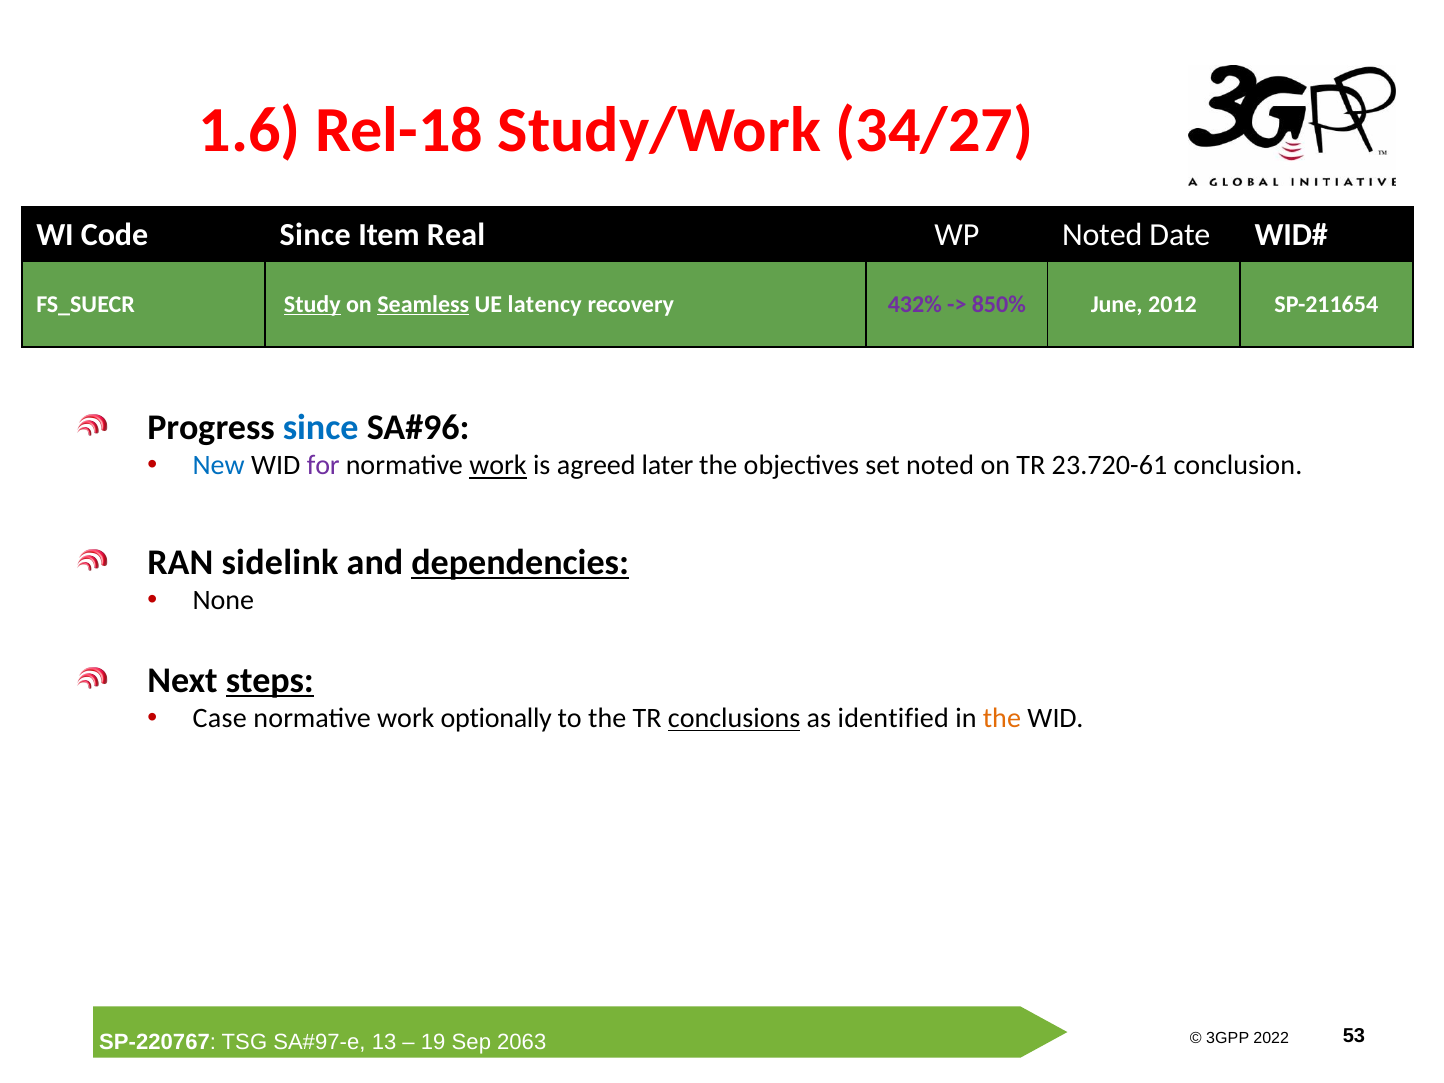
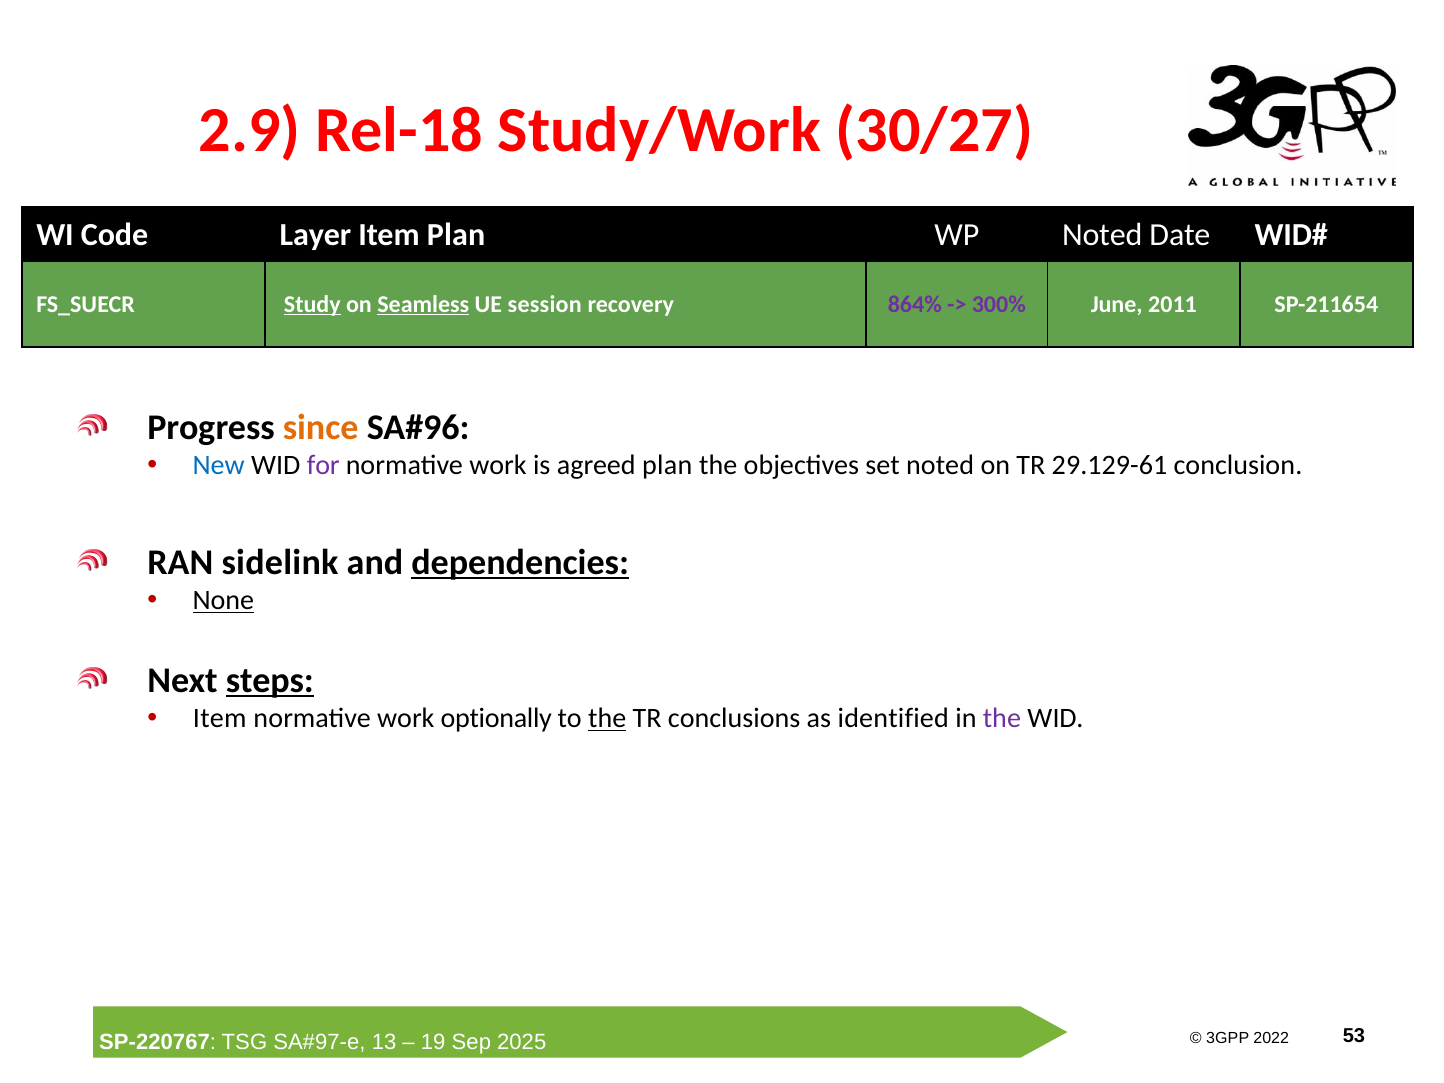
1.6: 1.6 -> 2.9 (250, 131)
34/27: 34/27 -> 30/27 (934, 131)
Code Since: Since -> Layer (315, 235)
Item Real: Real -> Plan (456, 235)
latency: latency -> session (545, 304)
432%: 432% -> 864% (915, 304)
850%: 850% -> 300% (999, 304)
June 2012: 2012 -> 2011 (1173, 304)
since colour: blue -> orange (321, 428)
work underline: present -> none (498, 466)
agreed later: later -> plan (667, 466)
23.720-61: 23.720-61 -> 29.129-61 (1110, 466)
None underline: none -> present (223, 601)
Case: Case -> Item (220, 719)
the underline: none -> present (607, 719)
conclusions underline: present -> none (734, 719)
the colour: orange -> purple (1002, 719)
2063: 2063 -> 2025 (522, 1042)
